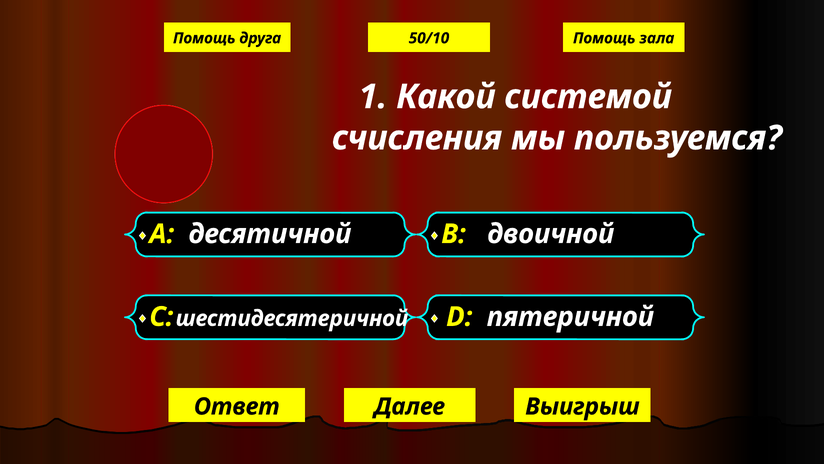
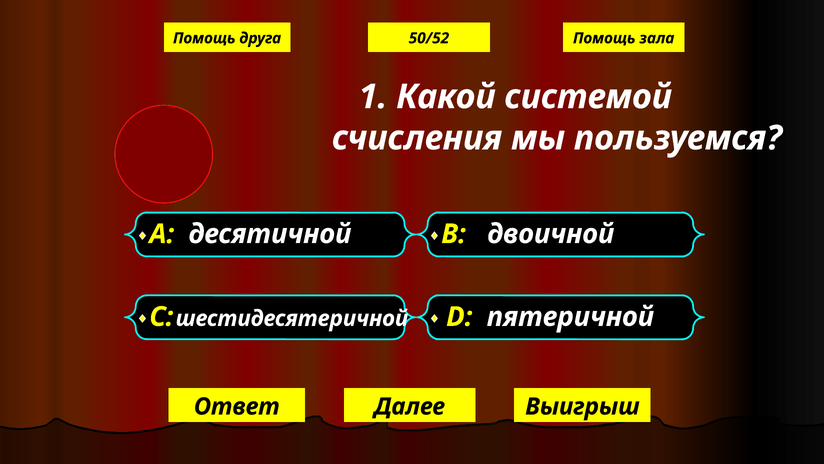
50/10: 50/10 -> 50/52 (429, 38)
